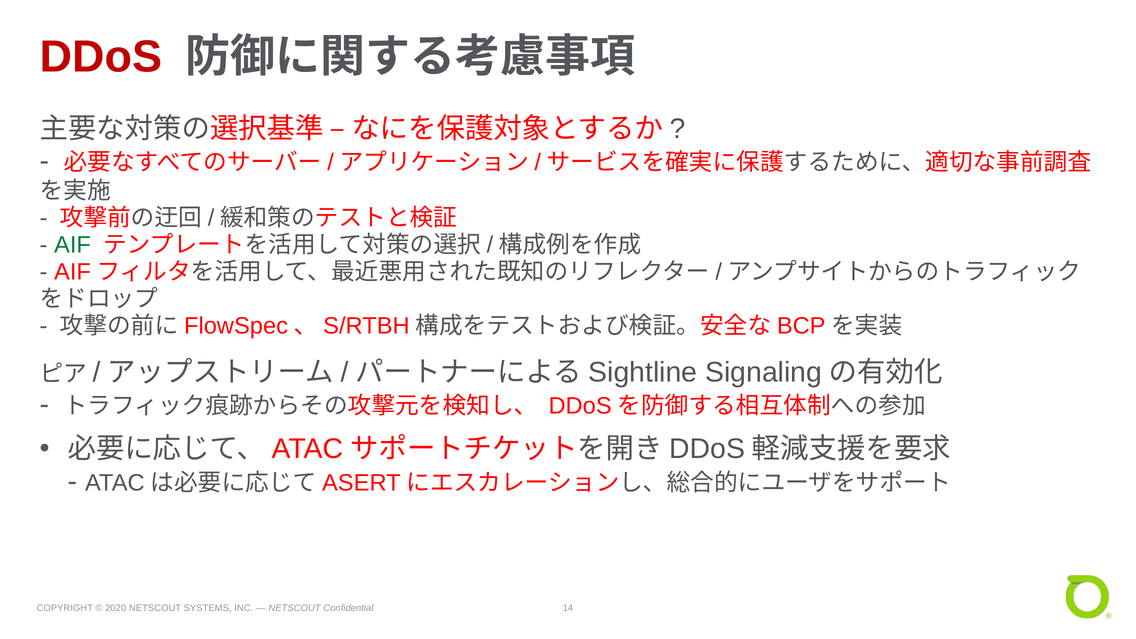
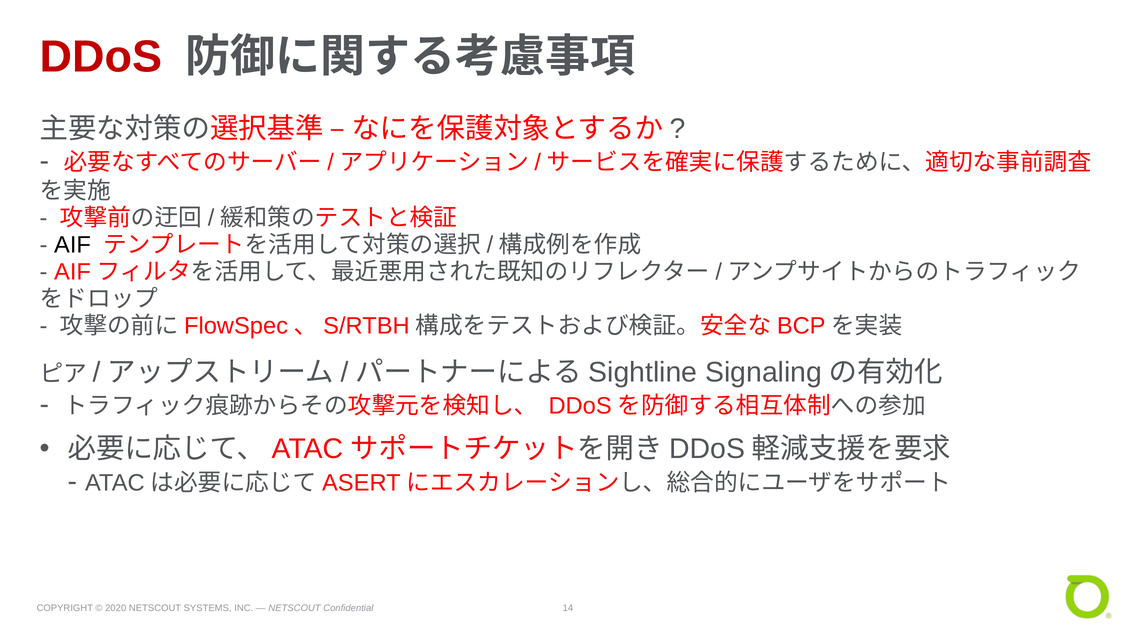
AIF colour: green -> black (73, 245)
